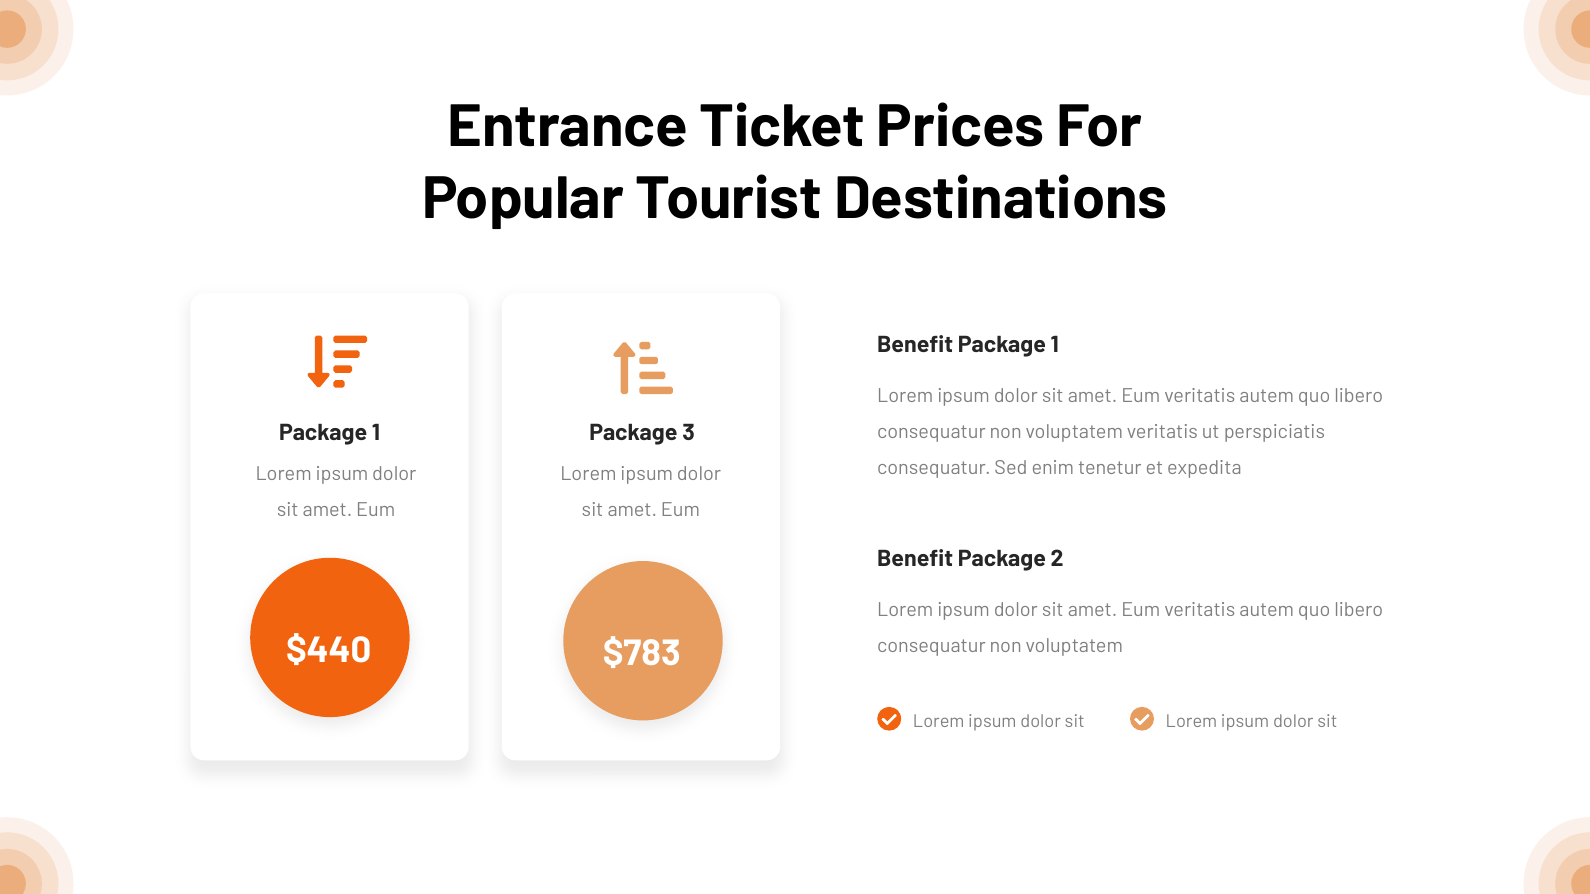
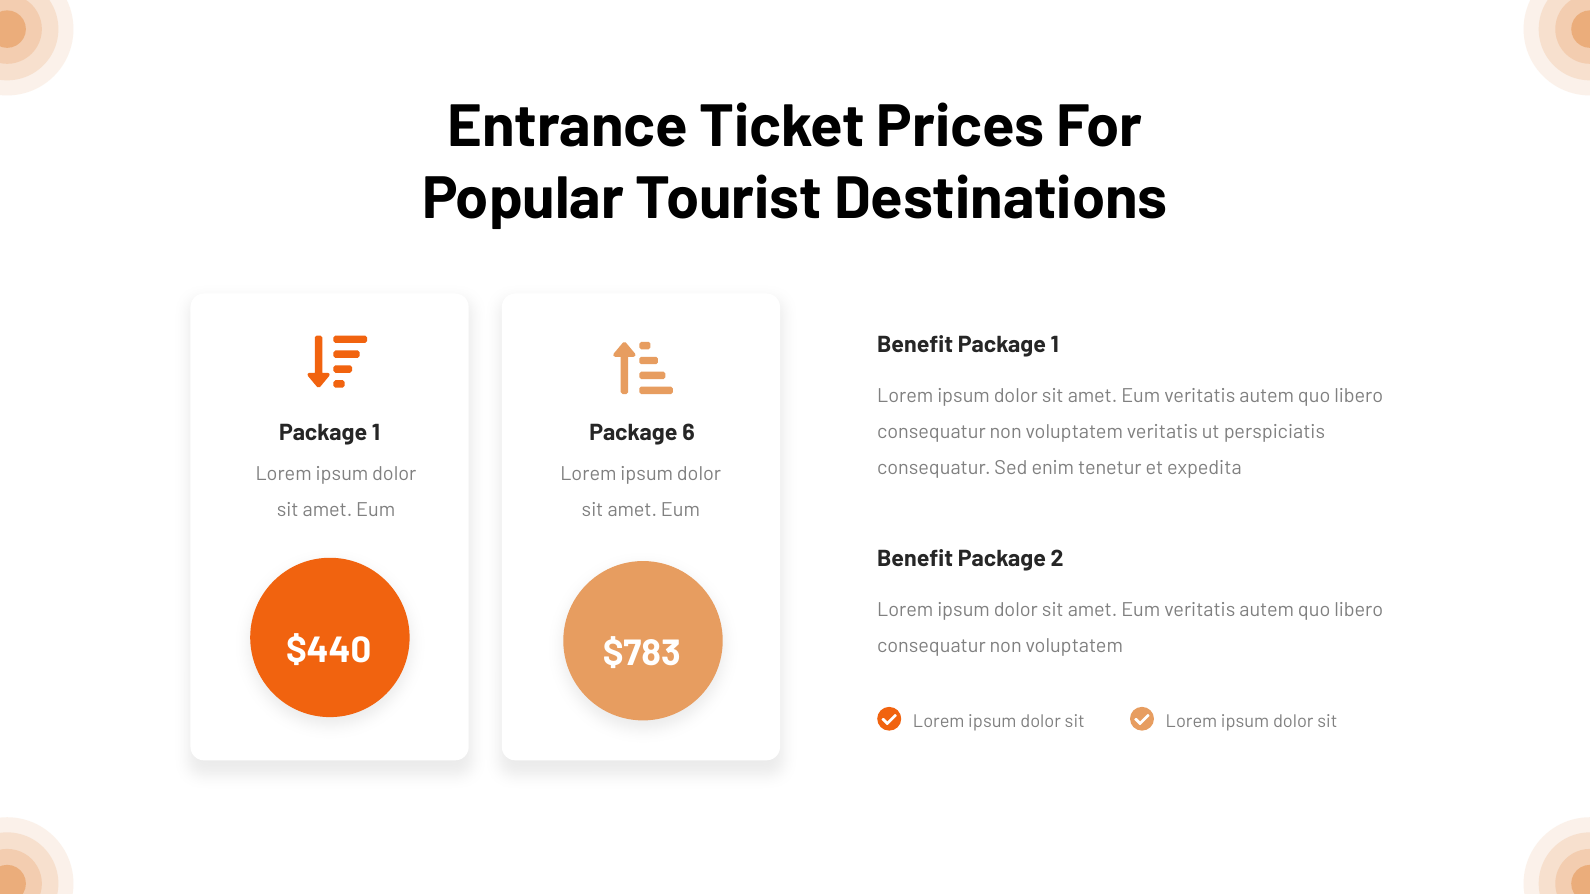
3: 3 -> 6 (689, 433)
